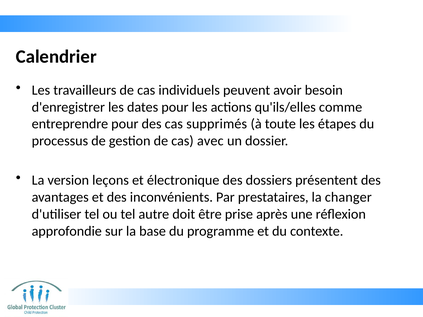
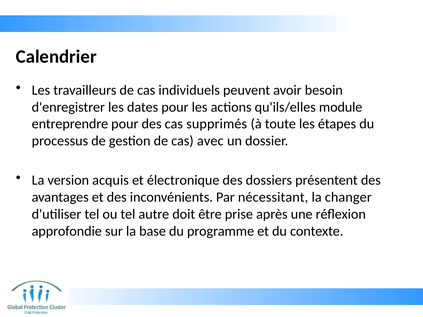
comme: comme -> module (341, 107)
leçons: leçons -> acquis (111, 180)
prestataires: prestataires -> nécessitant (273, 197)
